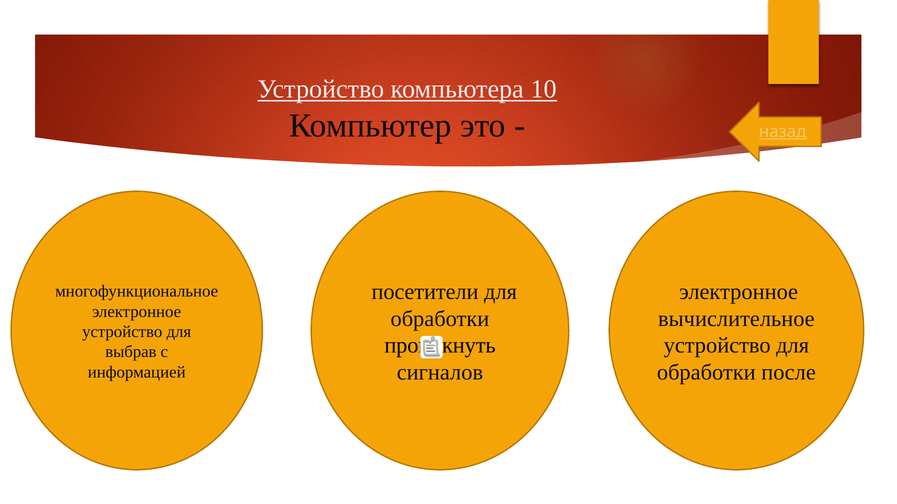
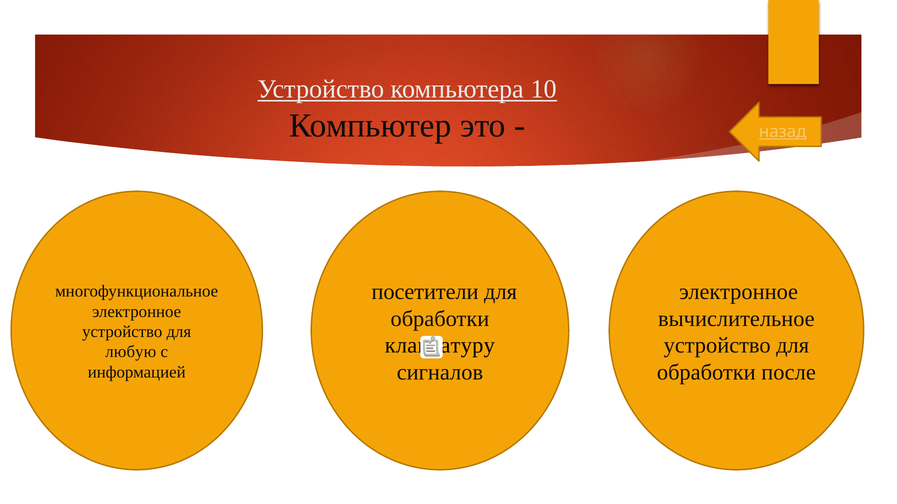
проникнуть: проникнуть -> клавиатуру (440, 346)
выбрав: выбрав -> любую (131, 352)
